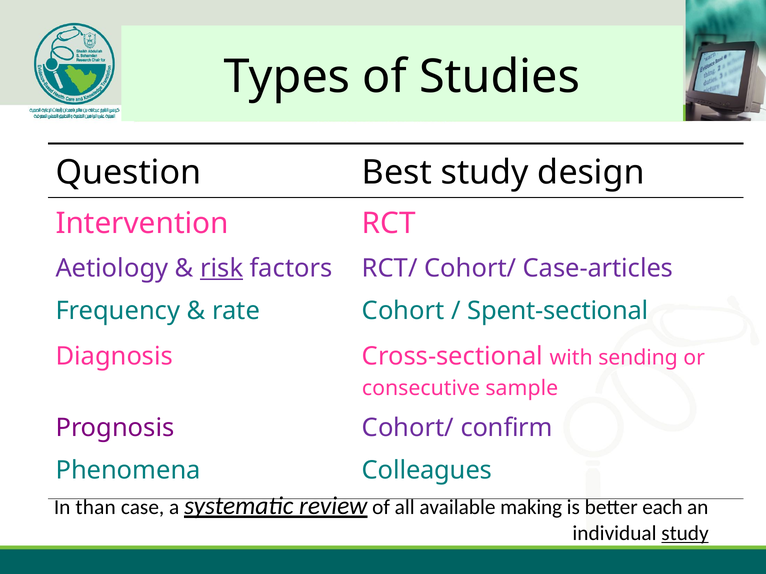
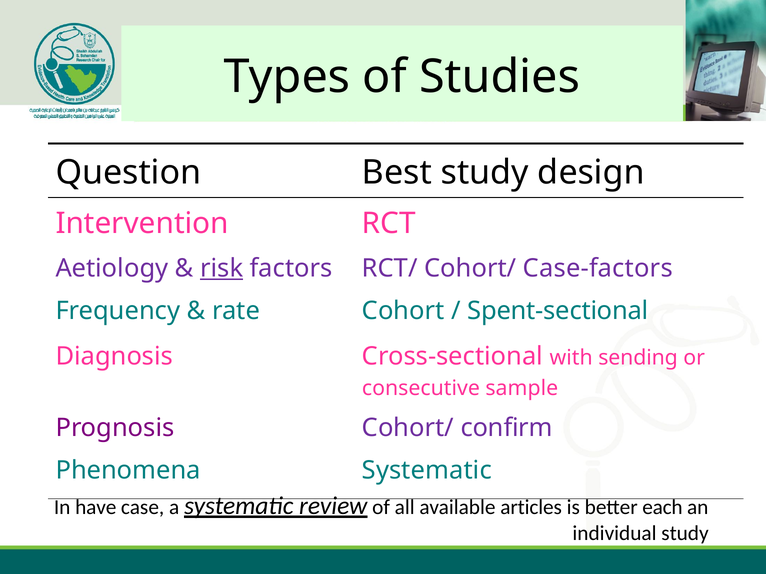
Case-articles: Case-articles -> Case-factors (598, 269)
Phenomena Colleagues: Colleagues -> Systematic (427, 471)
than: than -> have (96, 507)
making: making -> articles (531, 507)
study underline: present -> none (685, 534)
